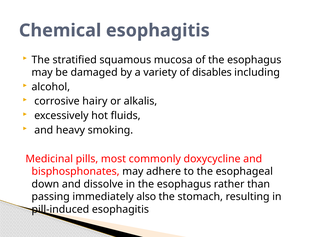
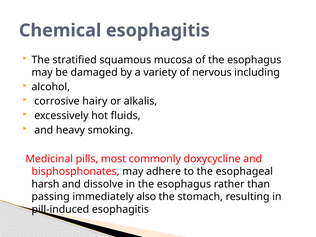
disables: disables -> nervous (212, 72)
down: down -> harsh (45, 184)
